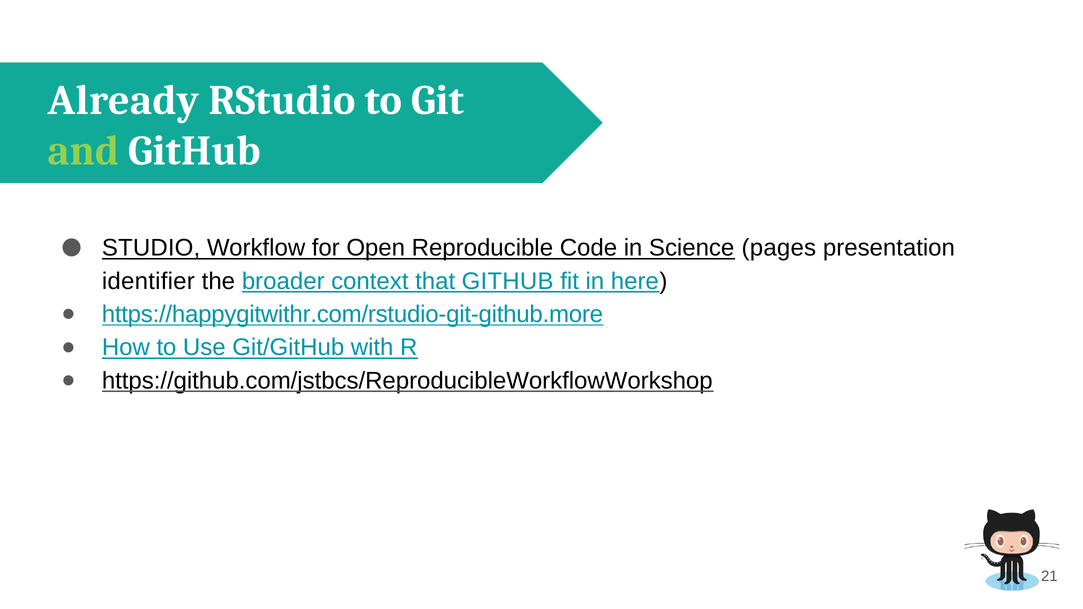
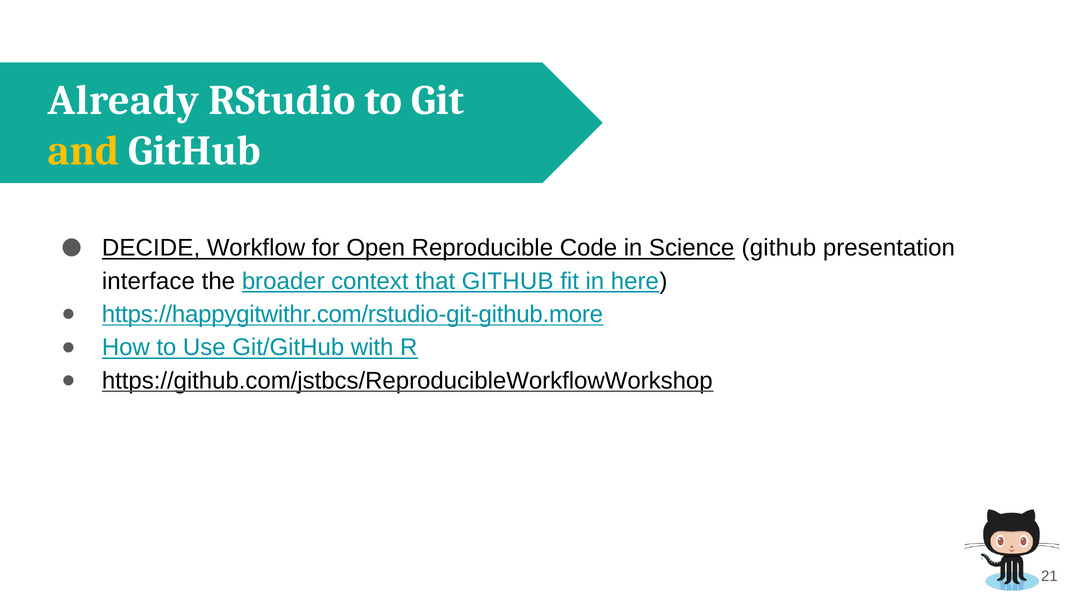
and colour: light green -> yellow (83, 151)
STUDIO: STUDIO -> DECIDE (151, 248)
Science pages: pages -> github (779, 248)
identifier: identifier -> interface (148, 281)
